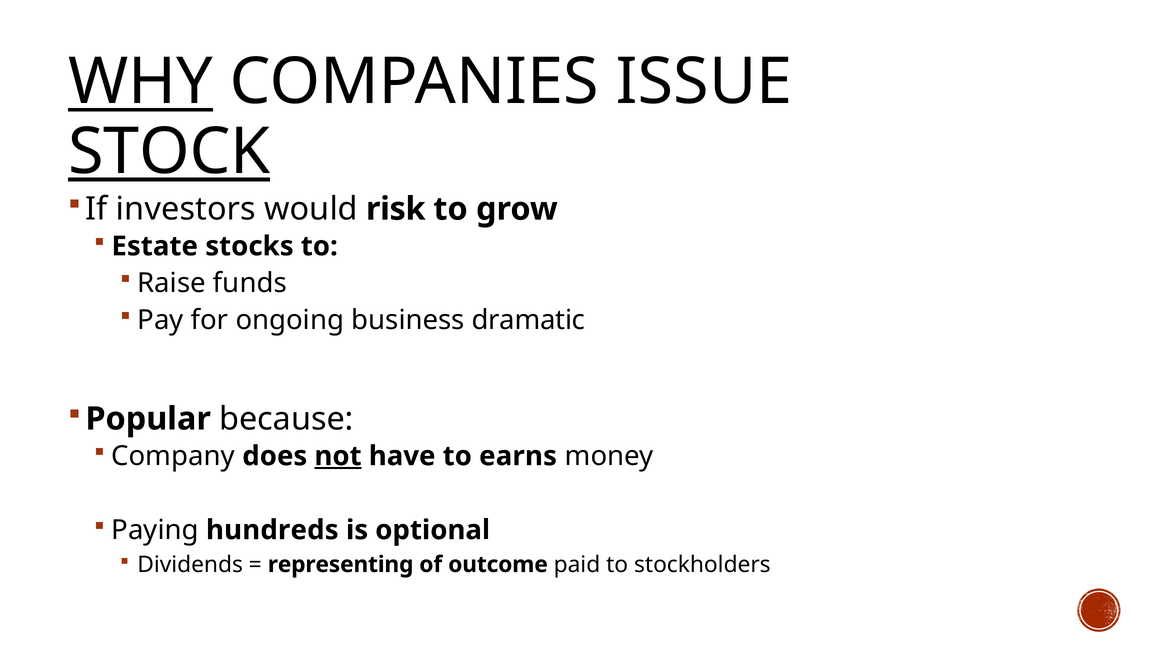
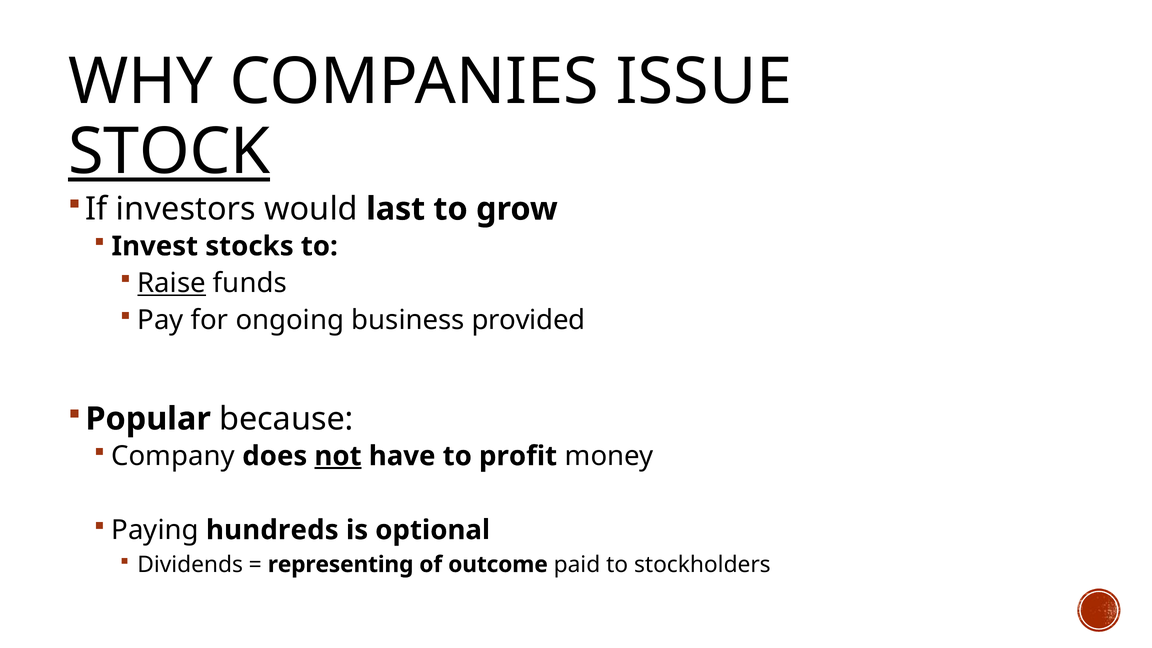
WHY underline: present -> none (141, 82)
risk: risk -> last (396, 209)
Estate: Estate -> Invest (155, 246)
Raise underline: none -> present (172, 283)
dramatic: dramatic -> provided (528, 320)
earns: earns -> profit (518, 456)
